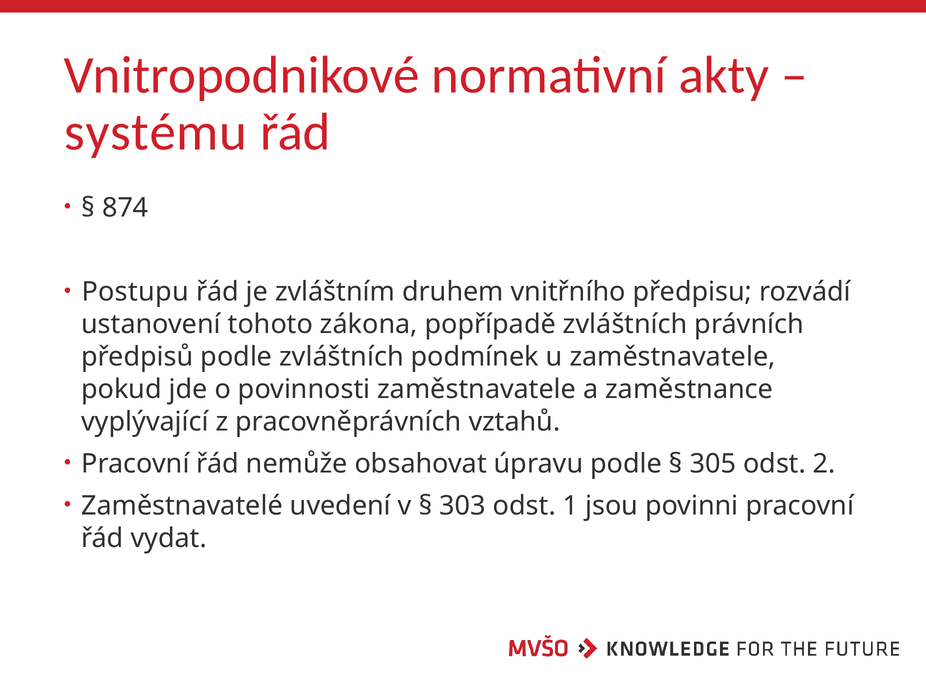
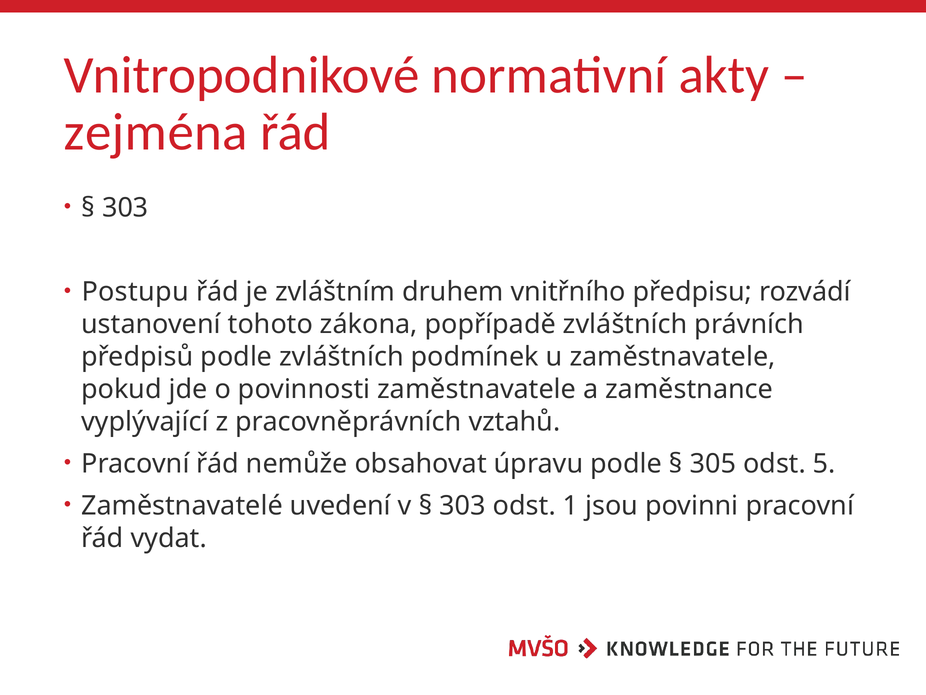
systému: systému -> zejména (156, 132)
874: 874 -> 303 (125, 208)
2: 2 -> 5 (824, 463)
